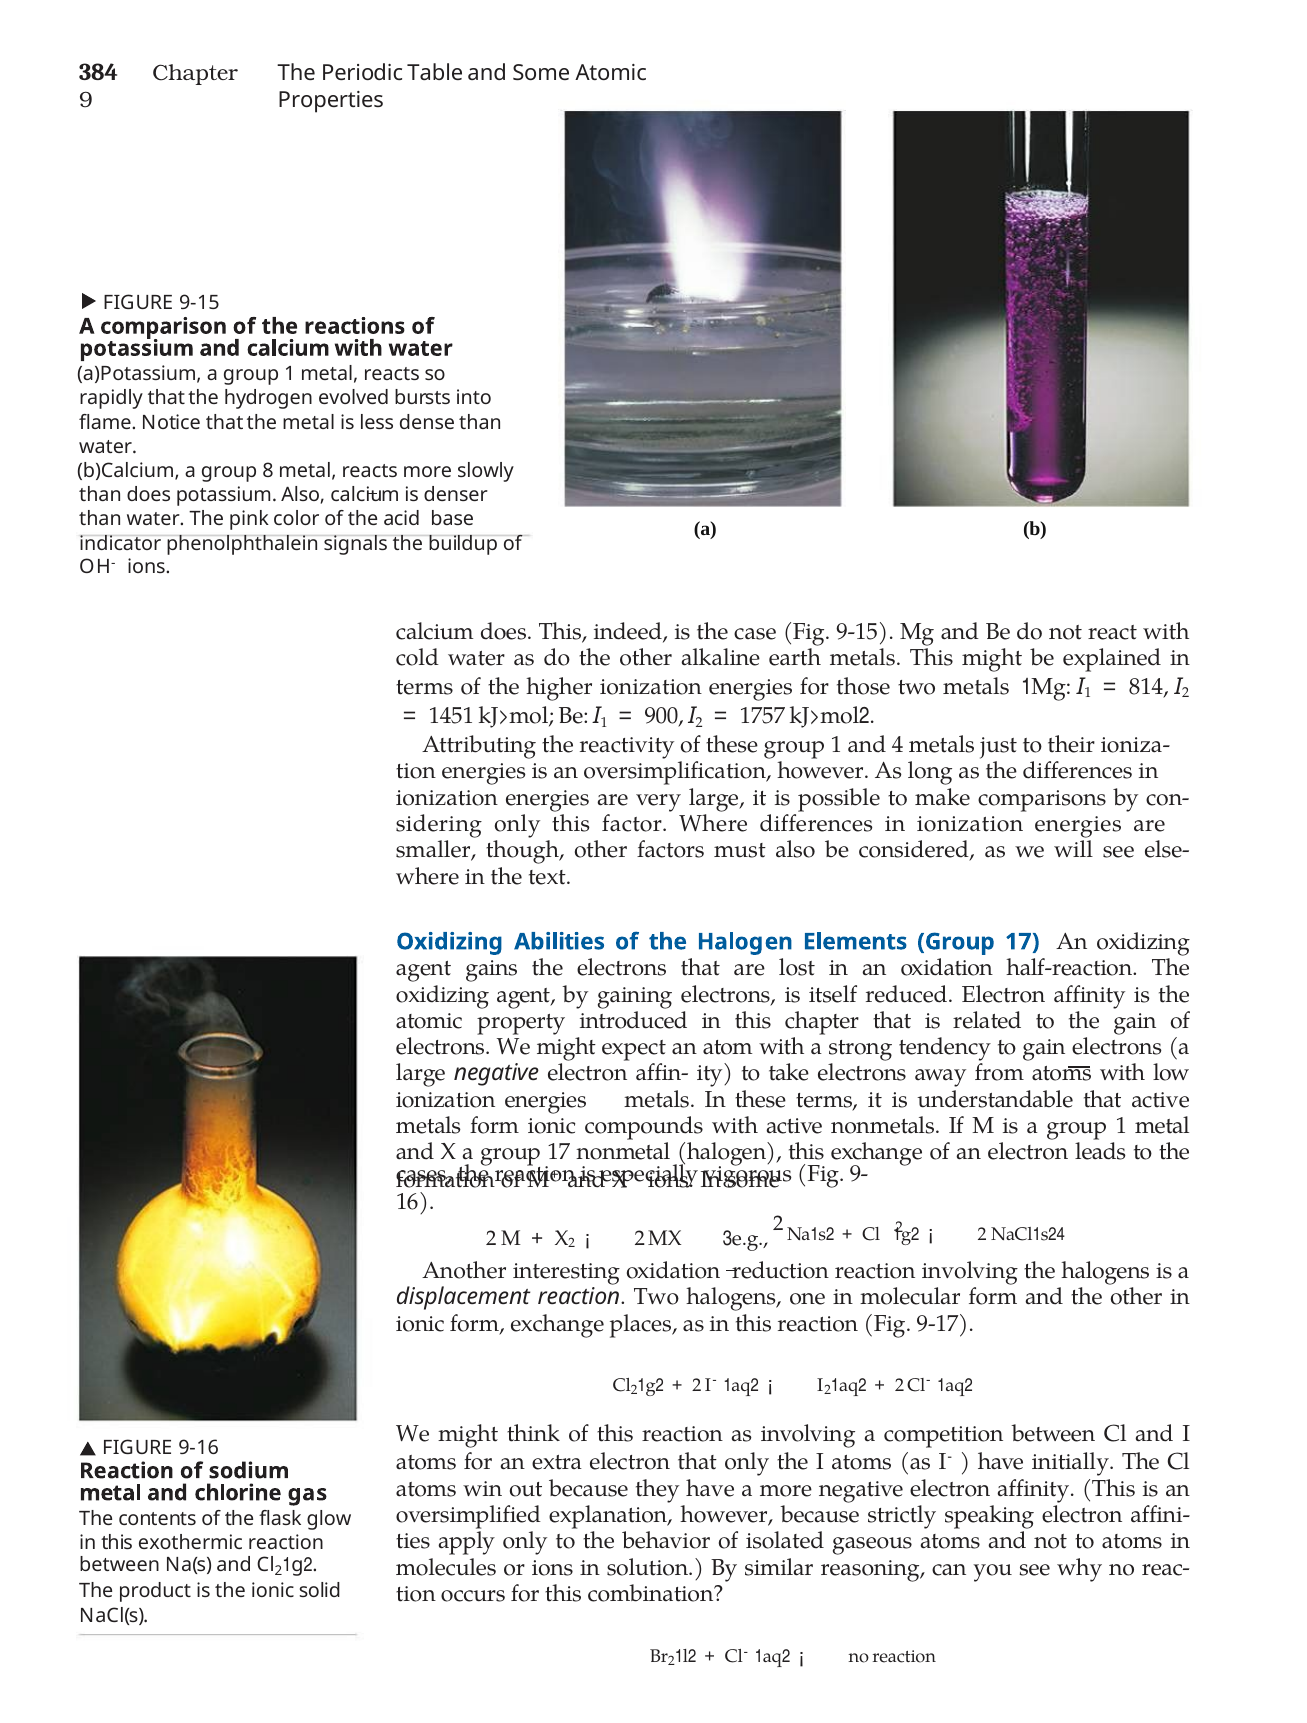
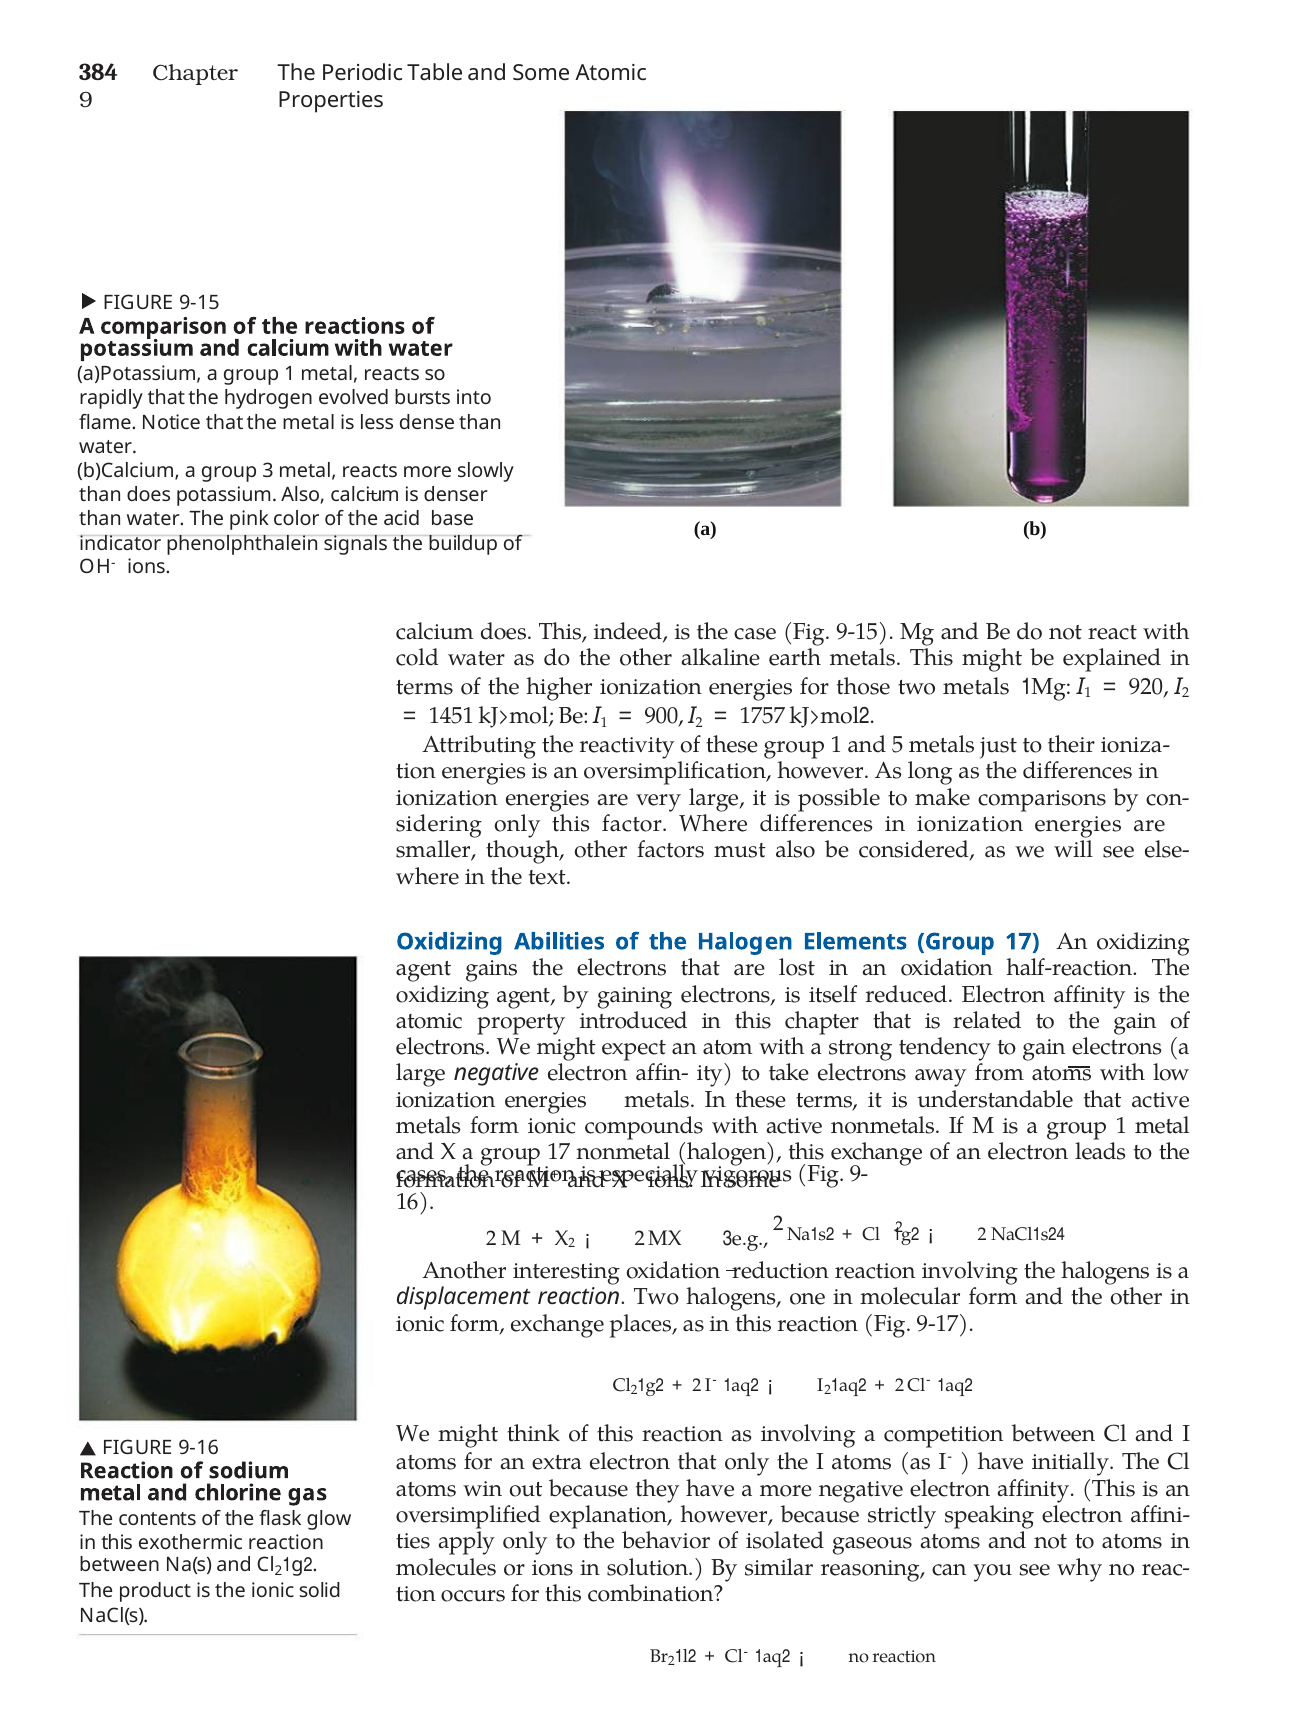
8: 8 -> 3 (268, 471)
814: 814 -> 920 (1149, 687)
4: 4 -> 5 (898, 745)
